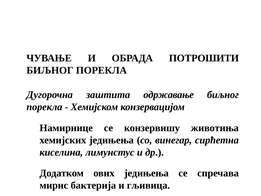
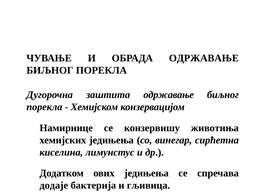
ОБРАДА ПОТРОШИТИ: ПОТРОШИТИ -> ОДРЖАВАЊЕ (204, 58)
мирис: мирис -> додаје (54, 185)
